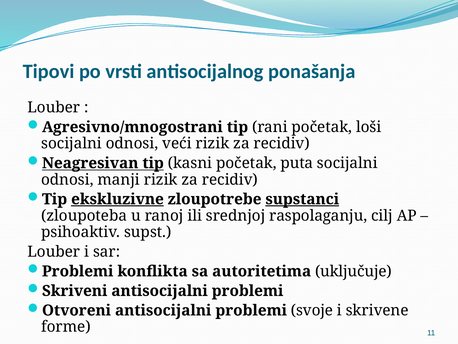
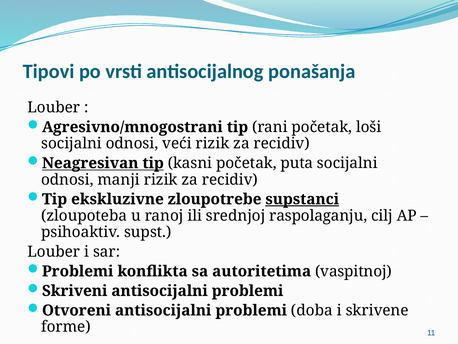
ekskluzivne underline: present -> none (117, 199)
uključuje: uključuje -> vaspitnoj (353, 271)
svoje: svoje -> doba (312, 310)
